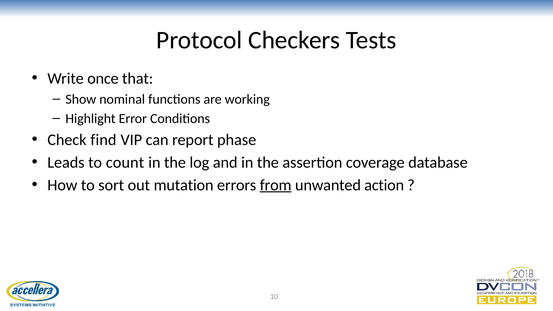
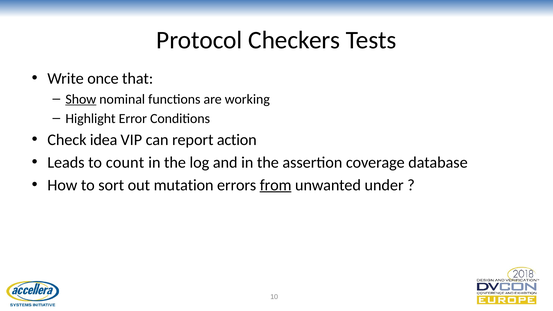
Show underline: none -> present (81, 99)
find: find -> idea (104, 140)
phase: phase -> action (237, 140)
action: action -> under (384, 185)
